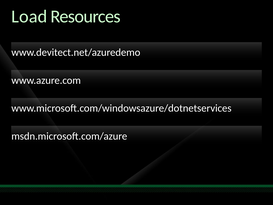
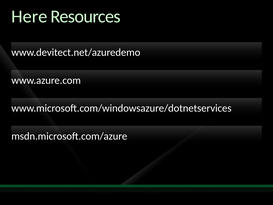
Load: Load -> Here (29, 17)
